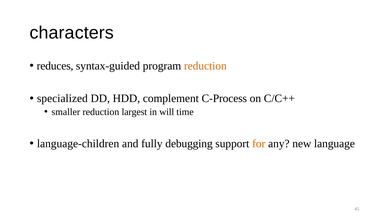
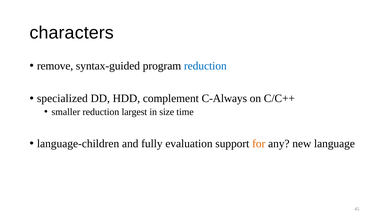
reduces: reduces -> remove (55, 66)
reduction colour: orange -> blue (205, 66)
C-Process: C-Process -> C-Always (224, 98)
will: will -> size (167, 112)
debugging: debugging -> evaluation (189, 144)
